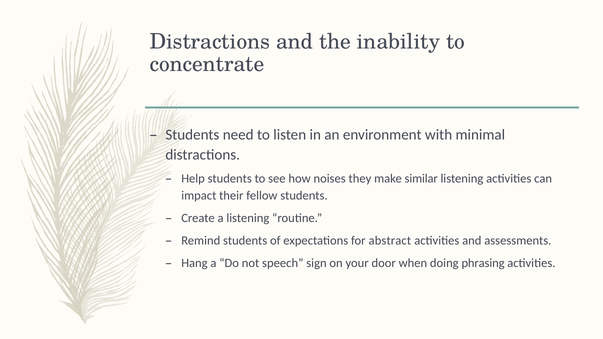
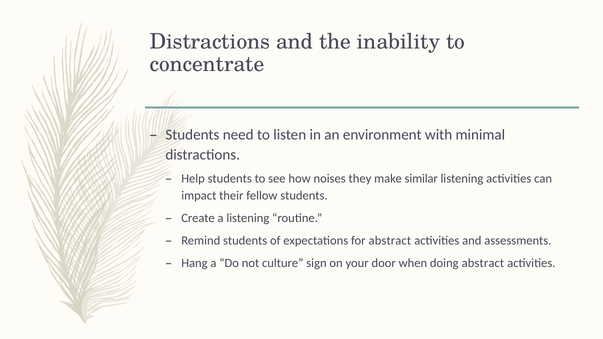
speech: speech -> culture (283, 263)
doing phrasing: phrasing -> abstract (483, 263)
